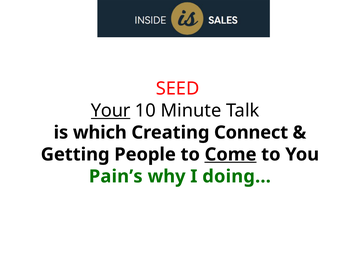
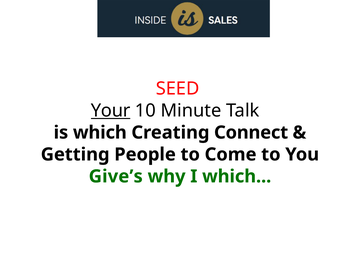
Come underline: present -> none (231, 154)
Pain’s: Pain’s -> Give’s (116, 176)
I doing: doing -> which (237, 176)
